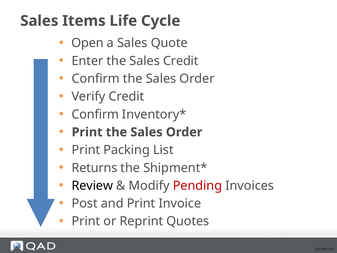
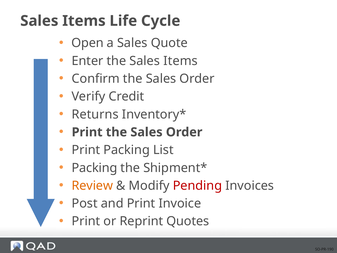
the Sales Credit: Credit -> Items (181, 61)
Confirm: Confirm -> Returns (95, 114)
Returns: Returns -> Packing (94, 168)
Review colour: black -> orange (92, 185)
